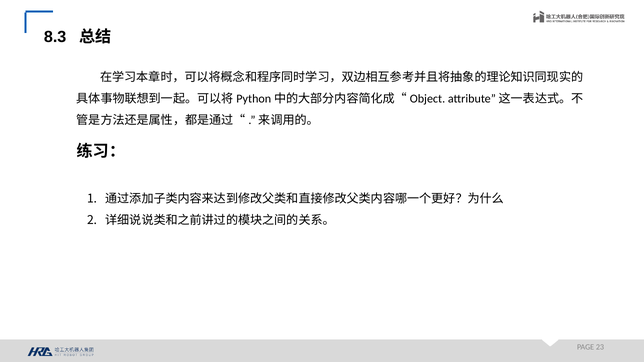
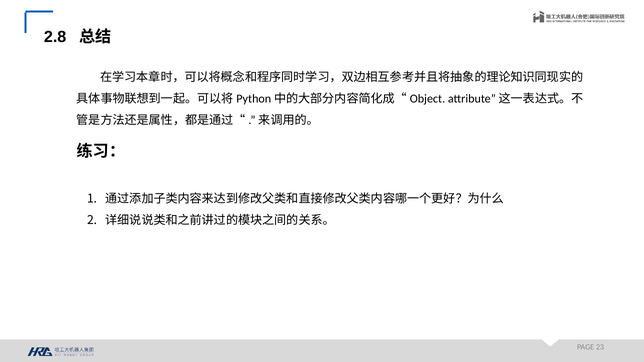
8.3: 8.3 -> 2.8 (55, 37)
